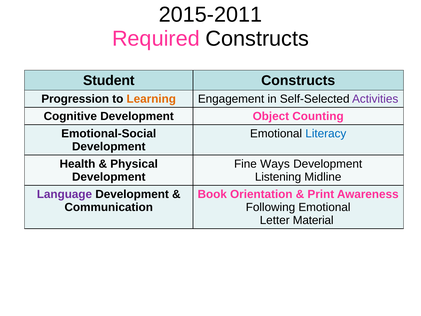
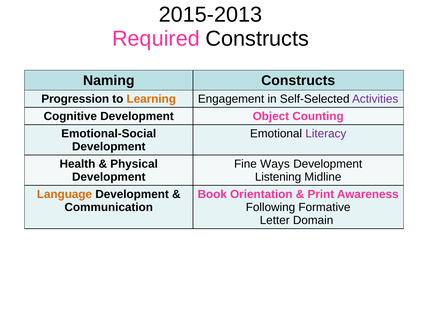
2015-2011: 2015-2011 -> 2015-2013 (211, 15)
Student: Student -> Naming (109, 80)
Literacy colour: blue -> purple (326, 133)
Language colour: purple -> orange (64, 194)
Following Emotional: Emotional -> Formative (324, 207)
Material: Material -> Domain (313, 220)
